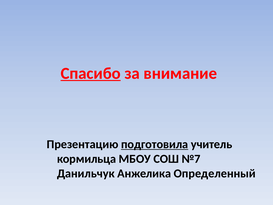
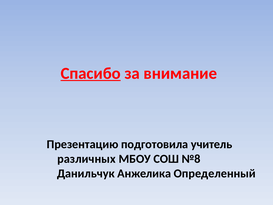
подготовила underline: present -> none (155, 144)
кормильца: кормильца -> различных (86, 159)
№7: №7 -> №8 (191, 159)
